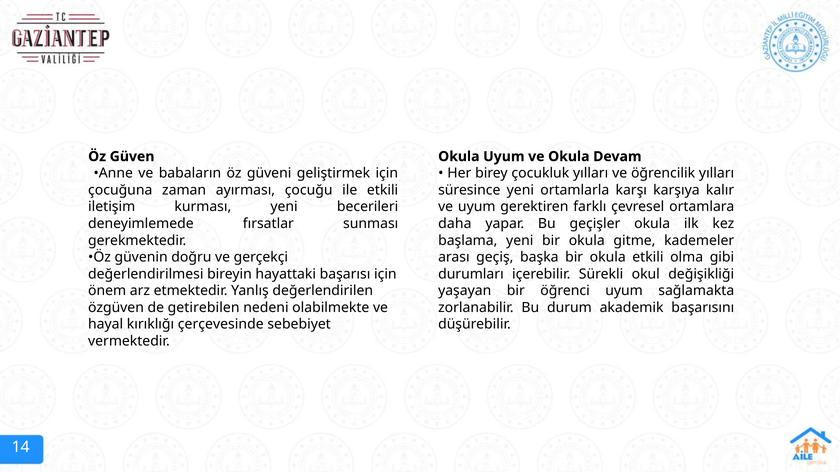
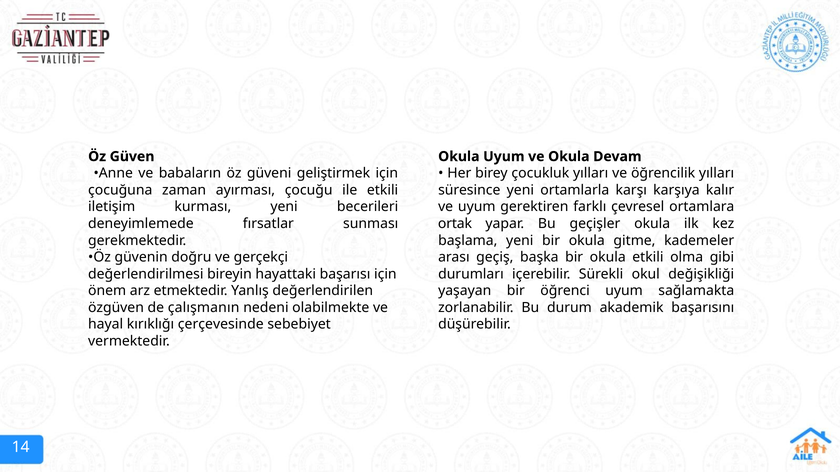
daha: daha -> ortak (455, 224)
getirebilen: getirebilen -> çalışmanın (204, 308)
